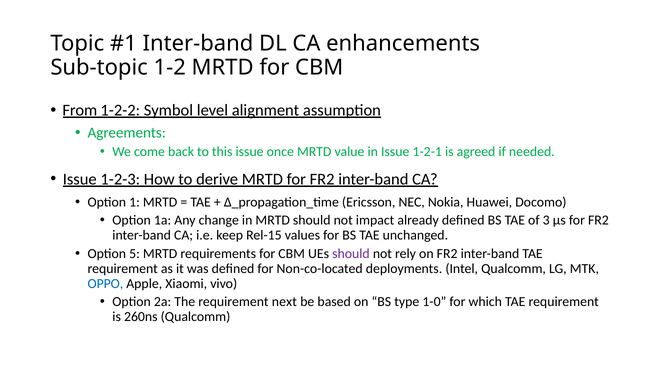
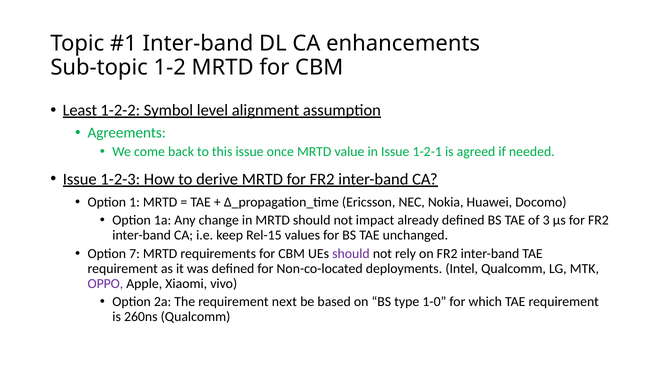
From: From -> Least (80, 110)
5: 5 -> 7 (135, 254)
OPPO colour: blue -> purple (105, 283)
